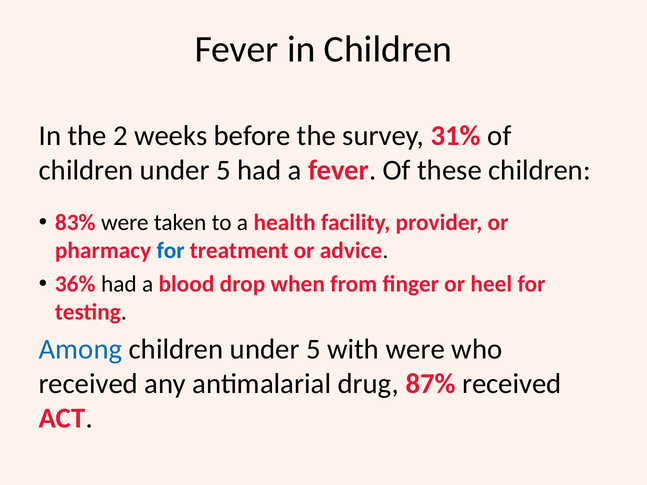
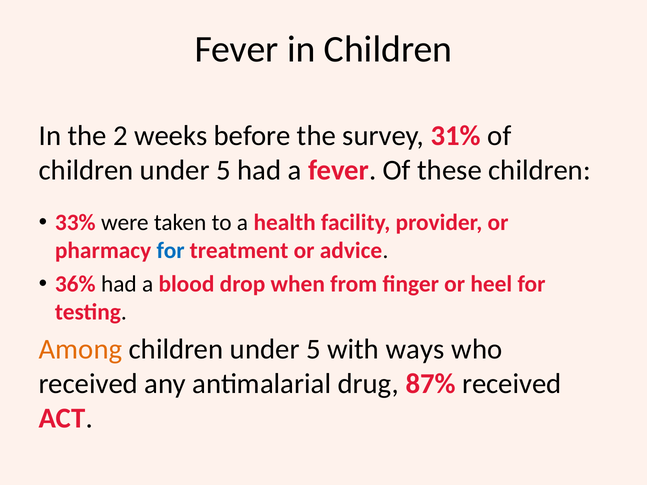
83%: 83% -> 33% (75, 223)
Among colour: blue -> orange (80, 350)
with were: were -> ways (415, 350)
